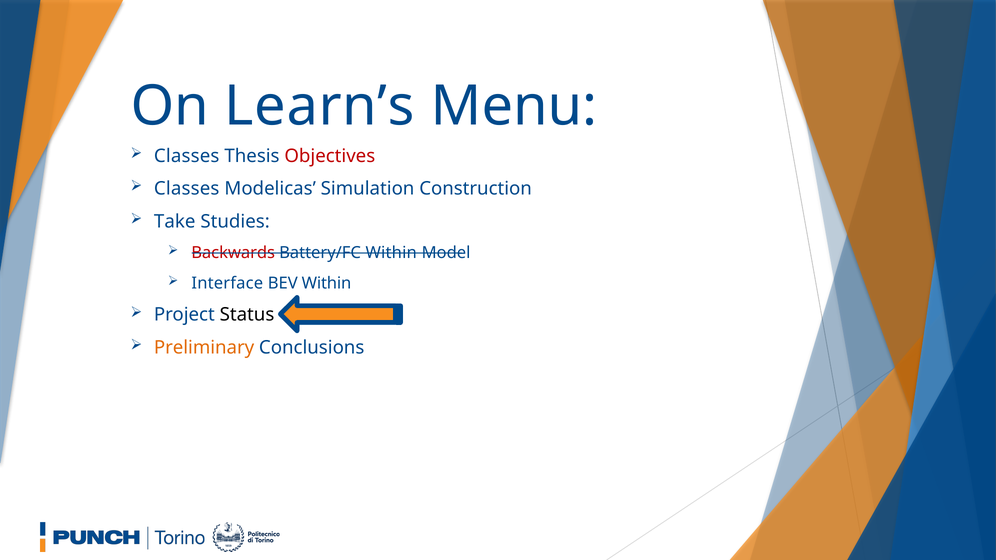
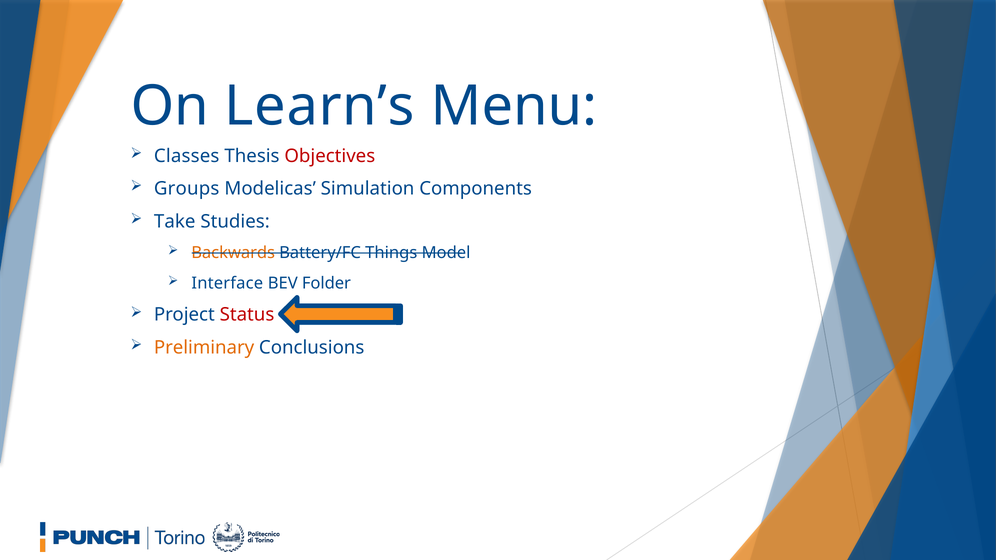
Classes: Classes -> Groups (187, 189)
Construction: Construction -> Components (476, 189)
Backwards colour: red -> orange (233, 253)
Battery/FC Within: Within -> Things (391, 253)
BEV Within: Within -> Folder (326, 283)
Status colour: black -> red (247, 315)
